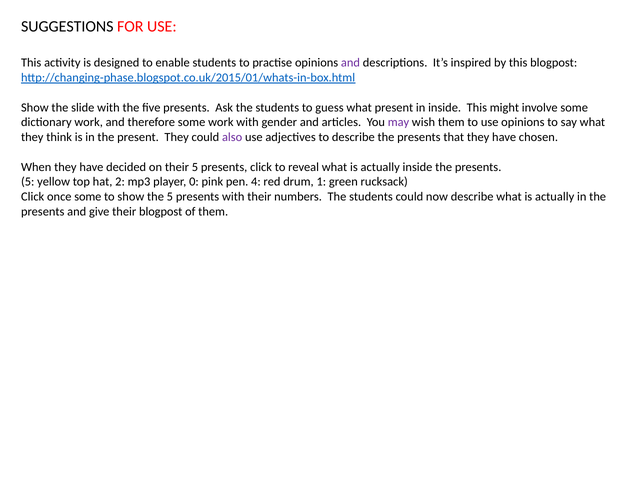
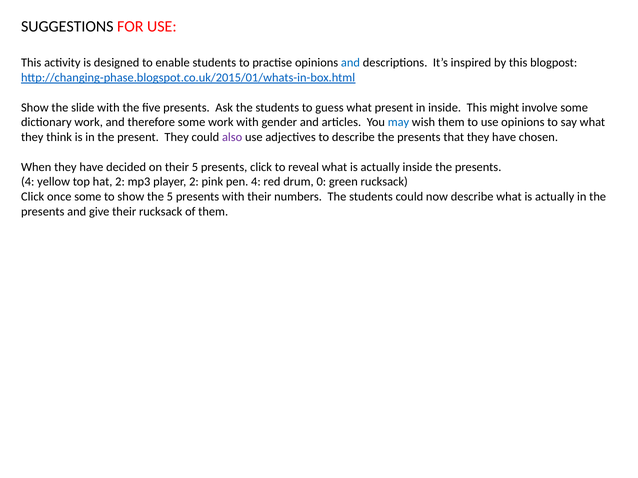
and colour: purple -> blue (351, 63)
may colour: purple -> blue (399, 122)
5: 5 -> 4 (28, 182)
player 0: 0 -> 2 (194, 182)
1: 1 -> 0 (321, 182)
their blogpost: blogpost -> rucksack (161, 212)
